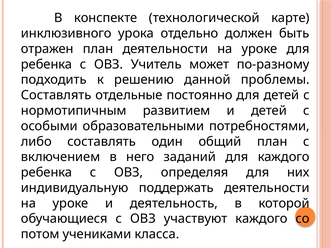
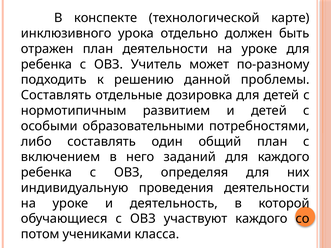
постоянно: постоянно -> дозировка (200, 95)
поддержать: поддержать -> проведения (176, 188)
